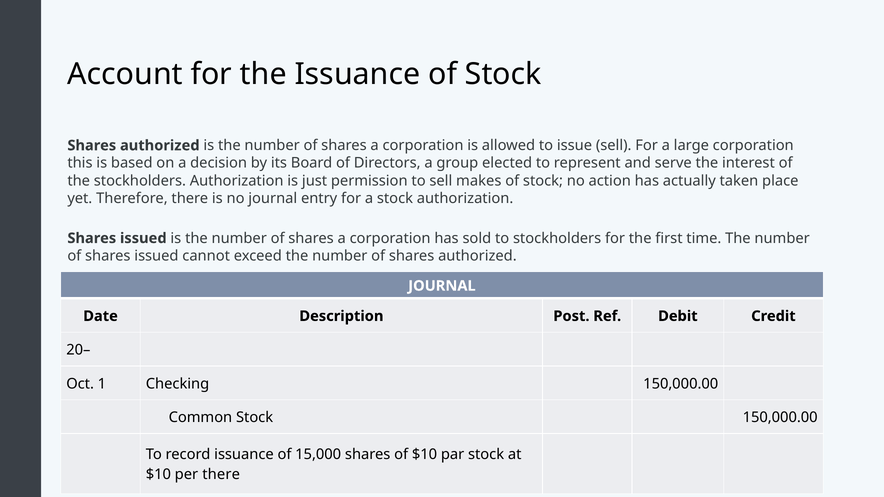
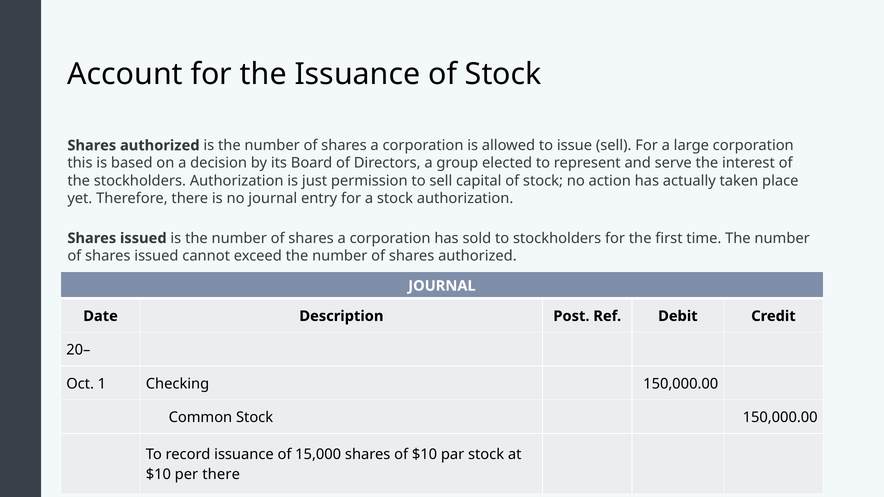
makes: makes -> capital (479, 181)
